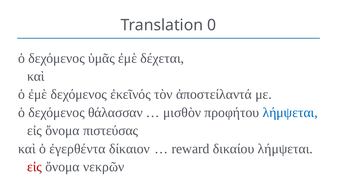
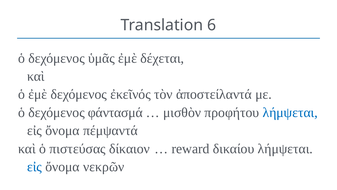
0: 0 -> 6 (212, 25)
θάλασσαν: θάλασσαν -> φάντασμά (115, 112)
πιστεύσας: πιστεύσας -> πέμψαντά (110, 130)
ἐγερθέντα: ἐγερθέντα -> πιστεύσας (78, 148)
εἰς colour: red -> blue (34, 167)
